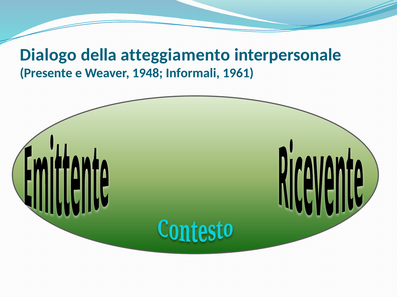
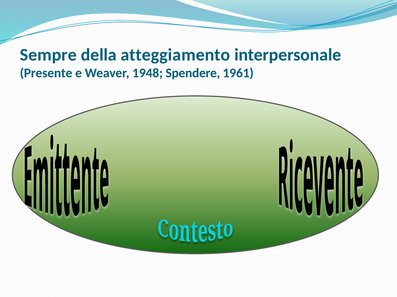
Dialogo: Dialogo -> Sempre (48, 55)
Informali: Informali -> Spendere (193, 73)
